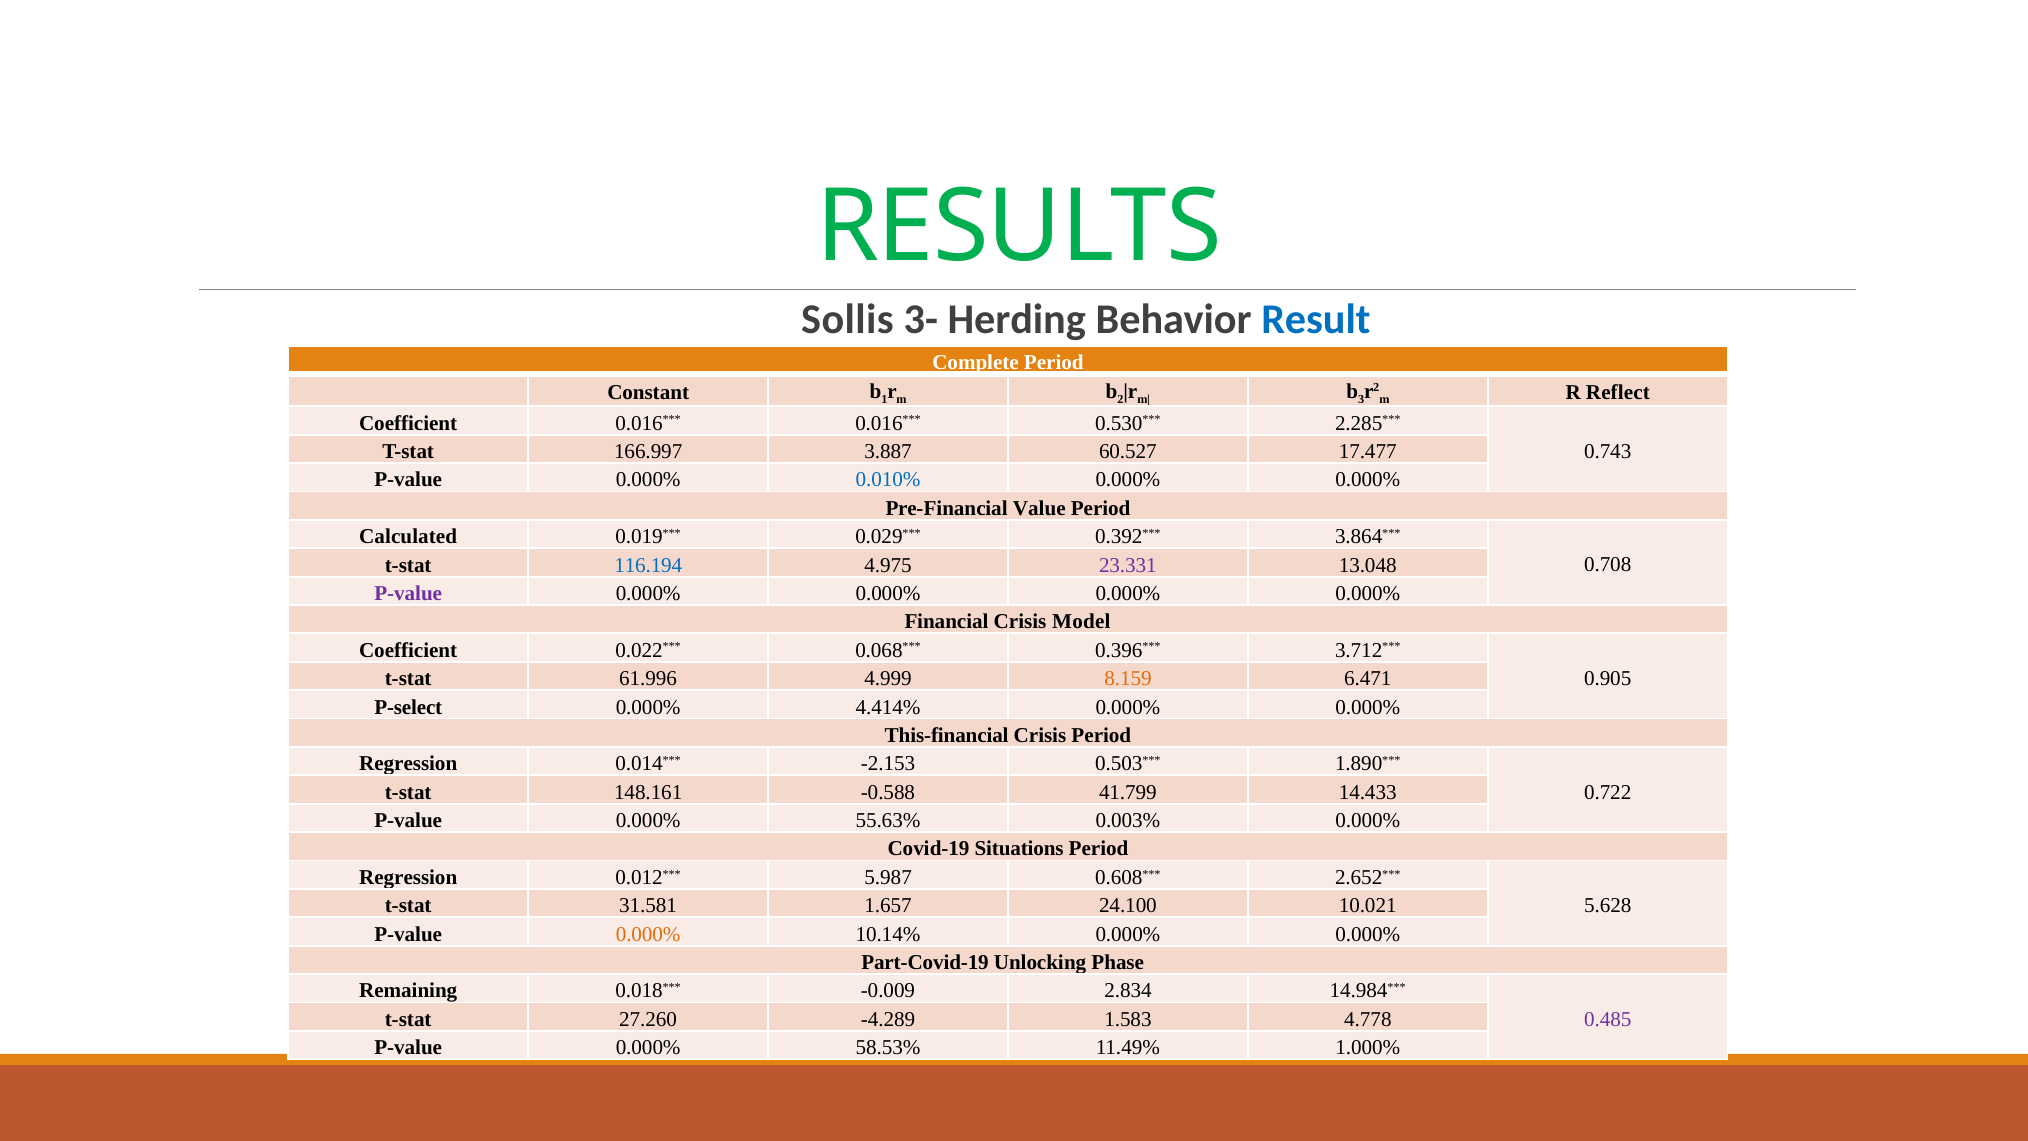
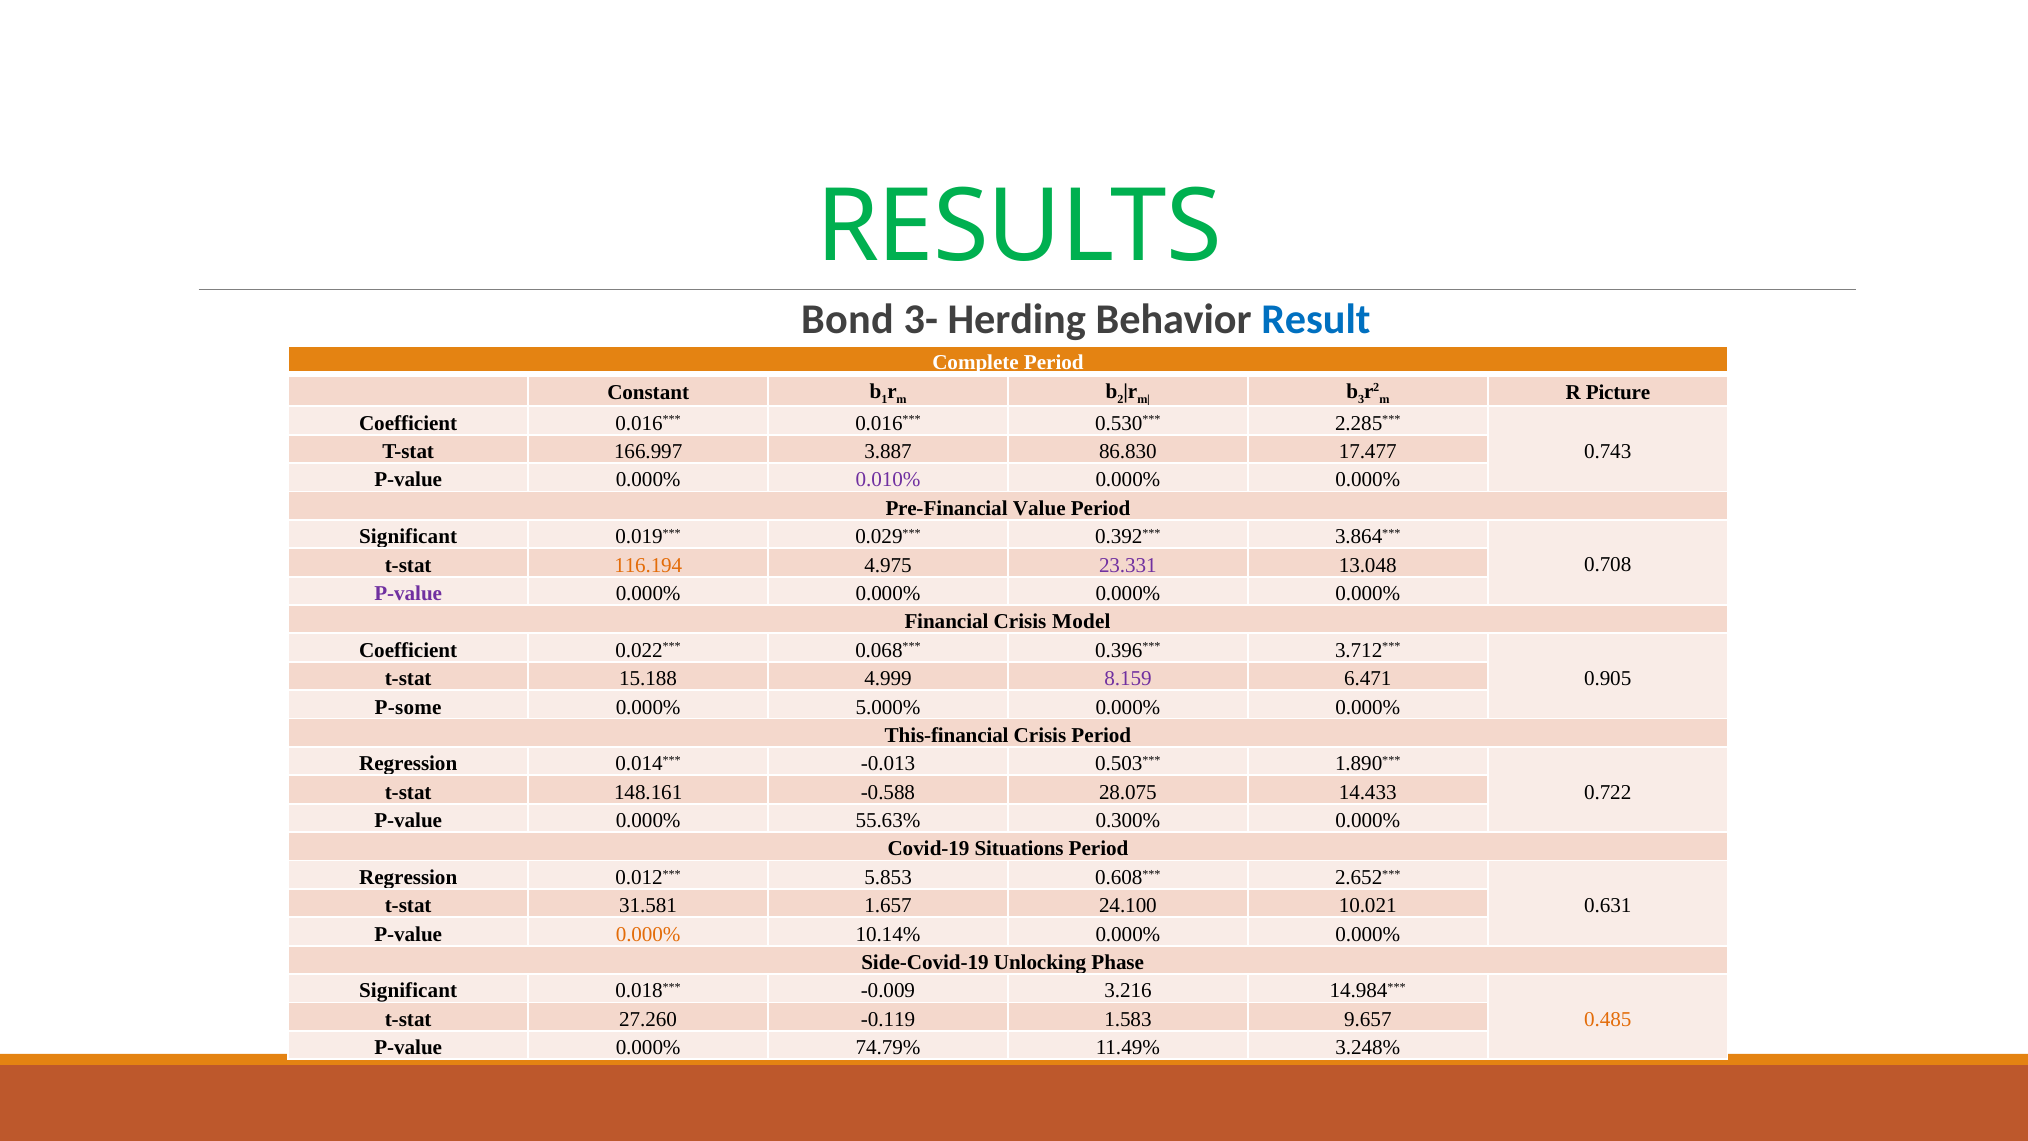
Sollis: Sollis -> Bond (847, 319)
Reflect: Reflect -> Picture (1618, 393)
60.527: 60.527 -> 86.830 (1128, 451)
0.010% colour: blue -> purple (888, 480)
Calculated: Calculated -> Significant (408, 537)
116.194 colour: blue -> orange (648, 565)
61.996: 61.996 -> 15.188 (648, 678)
8.159 colour: orange -> purple (1128, 678)
P-select: P-select -> P-some (408, 707)
4.414%: 4.414% -> 5.000% (888, 707)
-2.153: -2.153 -> -0.013 (888, 764)
41.799: 41.799 -> 28.075 (1128, 792)
0.003%: 0.003% -> 0.300% (1128, 820)
5.987: 5.987 -> 5.853 (888, 877)
5.628: 5.628 -> 0.631 (1608, 905)
Part-Covid-19: Part-Covid-19 -> Side-Covid-19 (925, 962)
Remaining: Remaining -> Significant (408, 991)
2.834: 2.834 -> 3.216 (1128, 991)
0.485 colour: purple -> orange (1608, 1019)
-4.289: -4.289 -> -0.119 (888, 1019)
4.778: 4.778 -> 9.657 (1368, 1019)
58.53%: 58.53% -> 74.79% (888, 1047)
1.000%: 1.000% -> 3.248% (1368, 1047)
